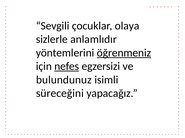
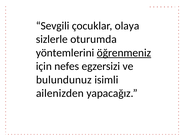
anlamlıdır: anlamlıdır -> oturumda (94, 39)
nefes underline: present -> none (67, 67)
süreceğini: süreceğini -> ailenizden (60, 94)
